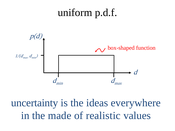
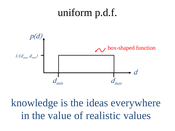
uncertainty: uncertainty -> knowledge (35, 103)
made: made -> value (60, 116)
